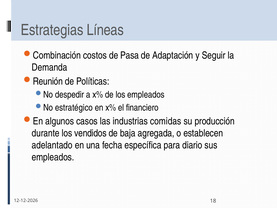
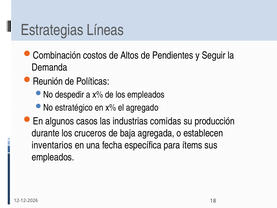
Pasa: Pasa -> Altos (130, 55)
Adaptación: Adaptación -> Pendientes (173, 55)
financiero: financiero -> agregado (142, 107)
vendidos: vendidos -> cruceros (90, 133)
adelantado: adelantado -> inventarios (52, 145)
diario: diario -> ítems (192, 145)
